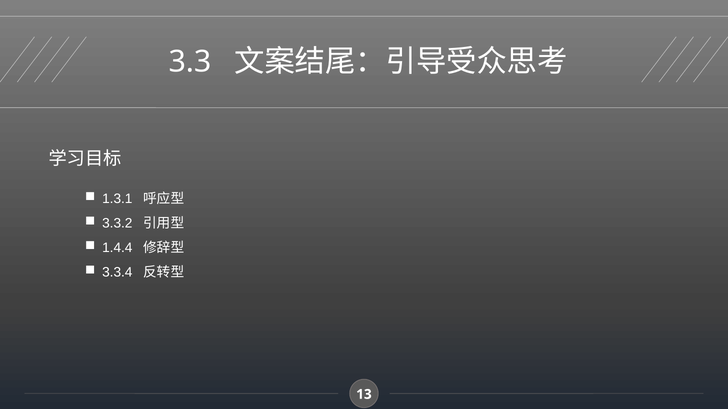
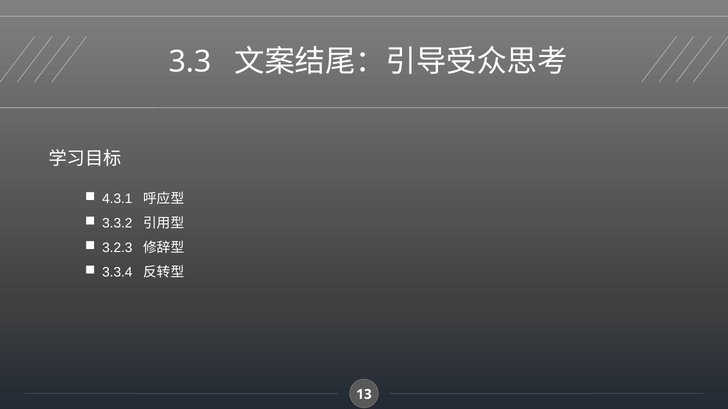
1.3.1: 1.3.1 -> 4.3.1 (117, 199)
1.4.4: 1.4.4 -> 3.2.3 (117, 248)
